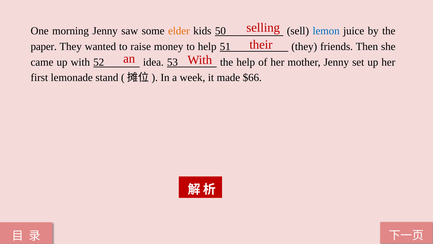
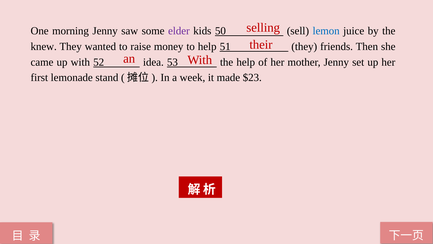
elder colour: orange -> purple (179, 31)
paper: paper -> knew (44, 46)
$66: $66 -> $23 (252, 78)
